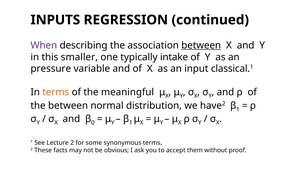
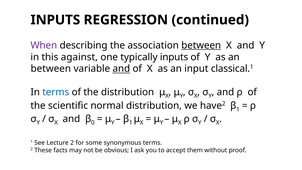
smaller: smaller -> against (79, 57)
typically intake: intake -> inputs (174, 57)
pressure: pressure -> between (51, 69)
and underline: none -> present (121, 69)
terms colour: orange -> blue (56, 92)
the meaningful: meaningful -> distribution (128, 92)
the between: between -> scientific (68, 105)
